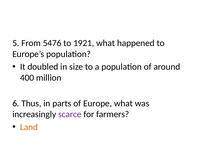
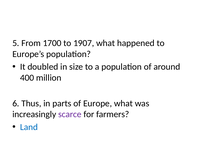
5476: 5476 -> 1700 (52, 43)
1921: 1921 -> 1907 (84, 43)
Land colour: orange -> blue (29, 127)
